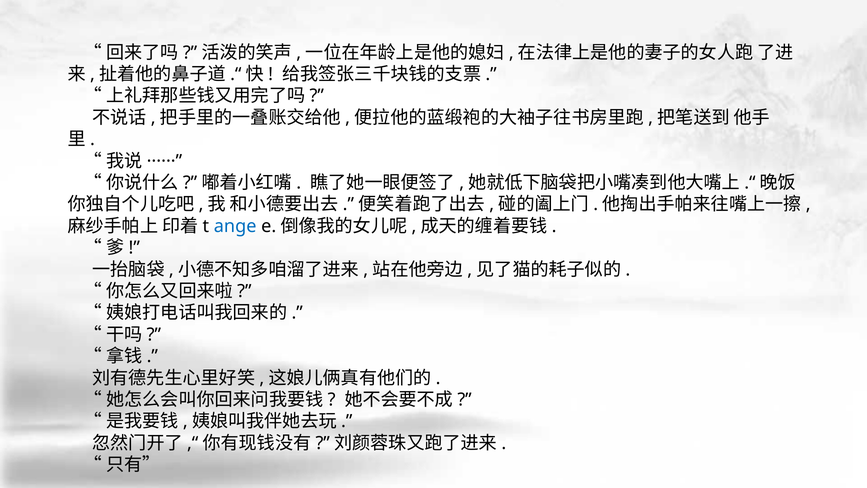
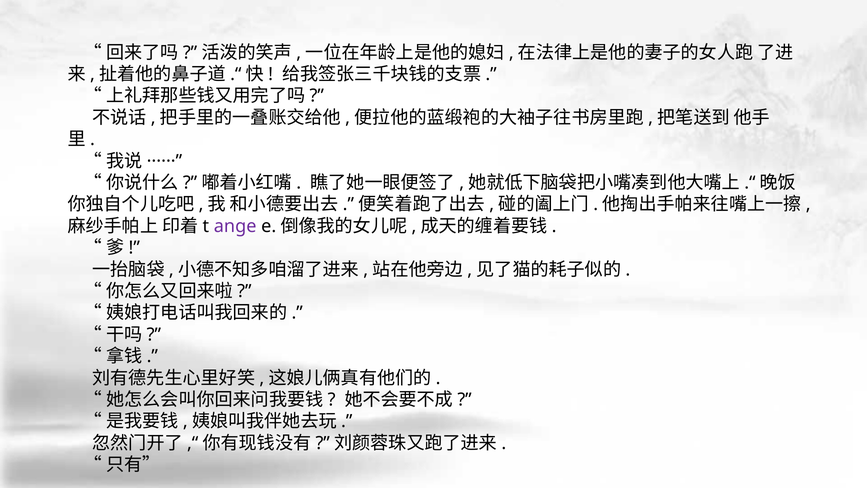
ange colour: blue -> purple (235, 226)
